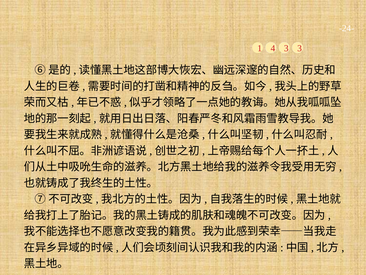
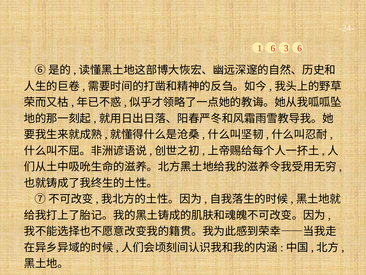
1 4: 4 -> 6 (273, 48)
3 3: 3 -> 6 (300, 48)
